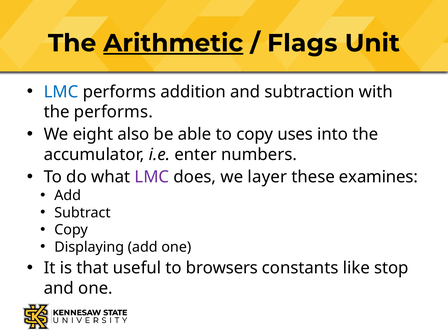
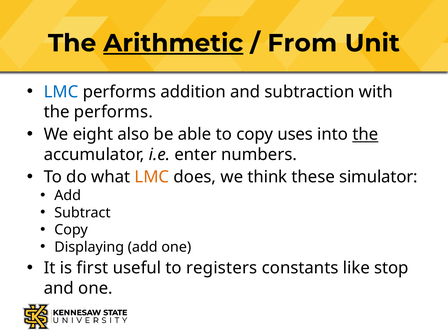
Flags: Flags -> From (302, 43)
the underline: none -> present (365, 134)
LMC colour: purple -> orange (152, 177)
layer: layer -> think (267, 177)
examines: examines -> simulator (378, 177)
that: that -> first (92, 268)
browsers: browsers -> registers (222, 268)
